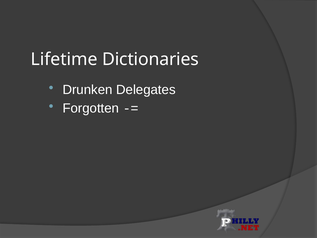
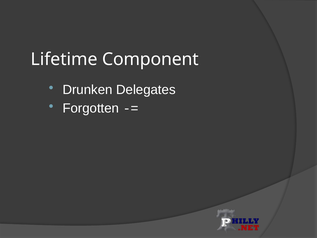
Dictionaries: Dictionaries -> Component (150, 59)
